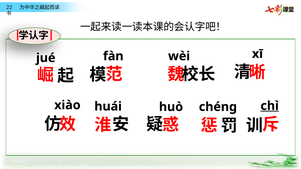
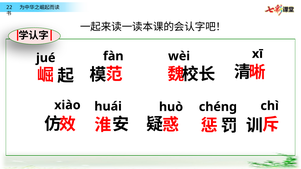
chì underline: present -> none (270, 106)
